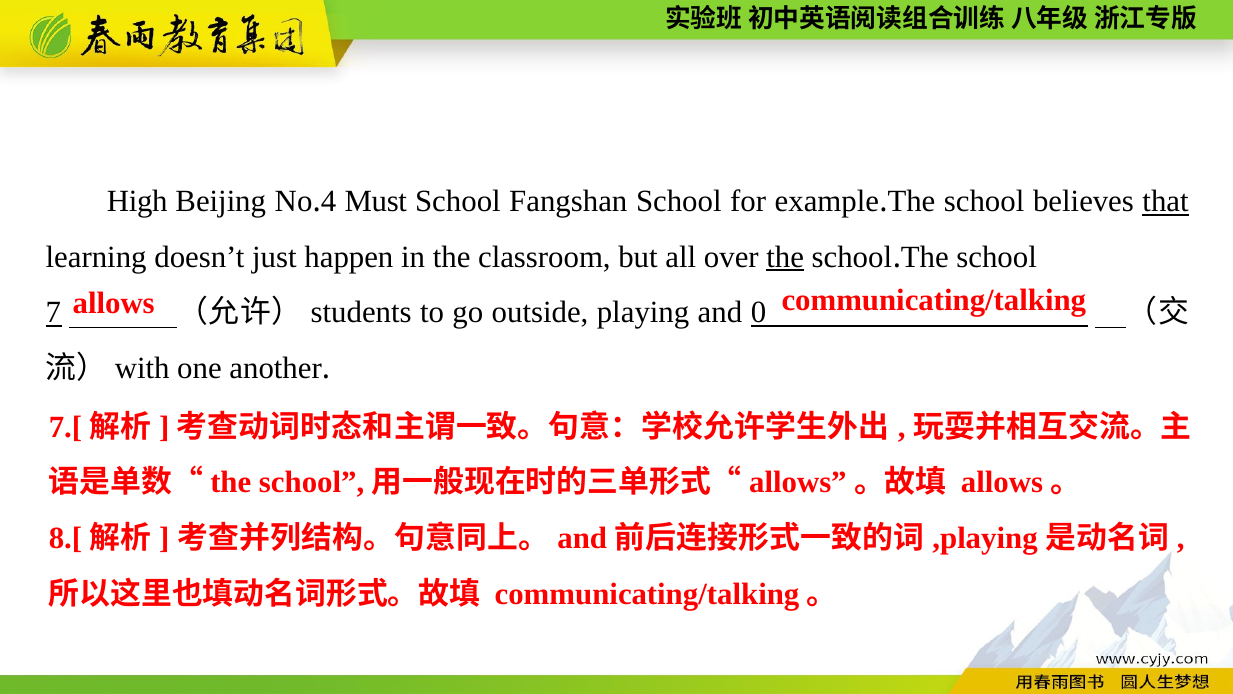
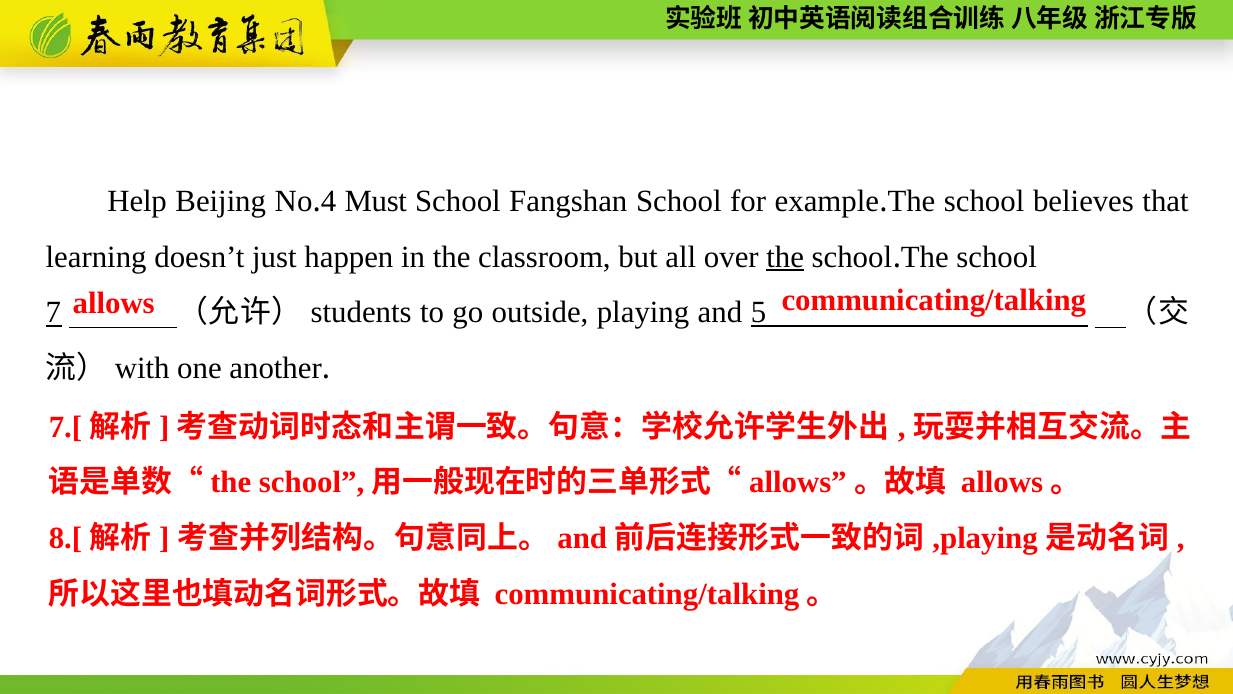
High: High -> Help (137, 201)
that underline: present -> none (1166, 201)
0: 0 -> 5 (759, 312)
